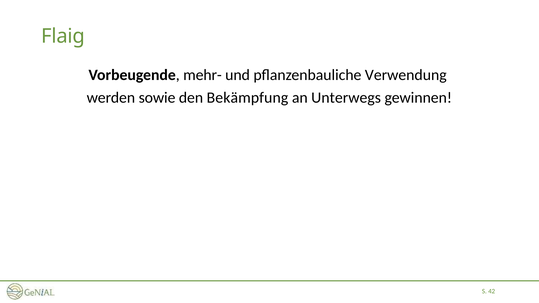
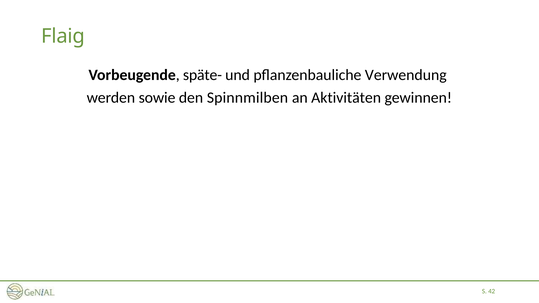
mehr-: mehr- -> späte- (203, 75)
Bekämpfung: Bekämpfung -> Spinnmilben (247, 98)
Unterwegs: Unterwegs -> Aktivitäten (346, 98)
